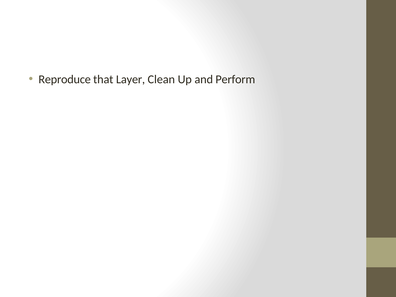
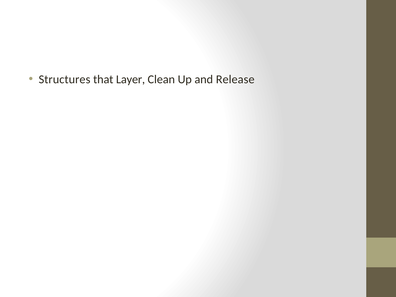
Reproduce: Reproduce -> Structures (65, 79)
Perform: Perform -> Release (235, 79)
